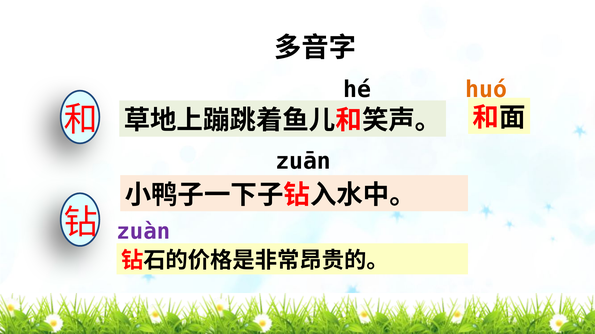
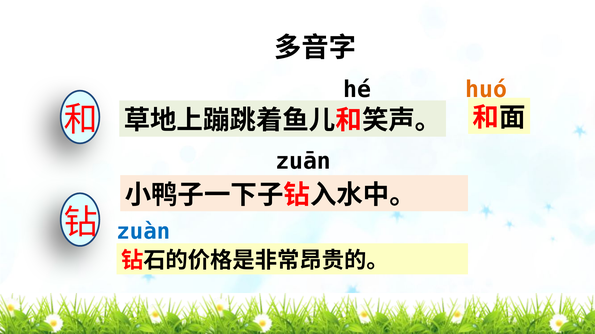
zuàn colour: purple -> blue (143, 232)
